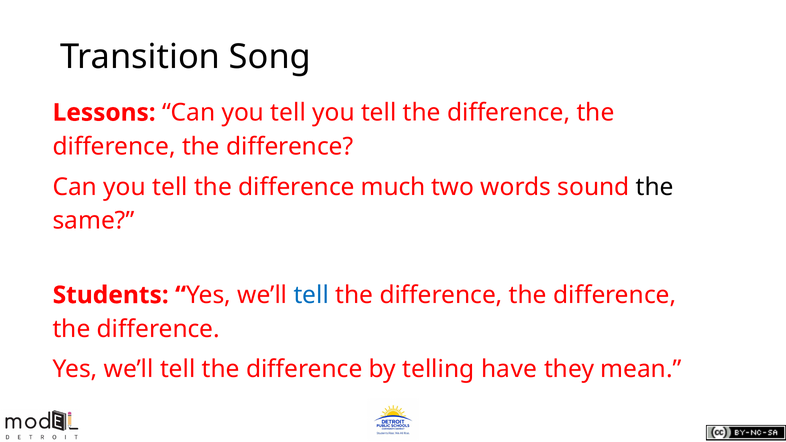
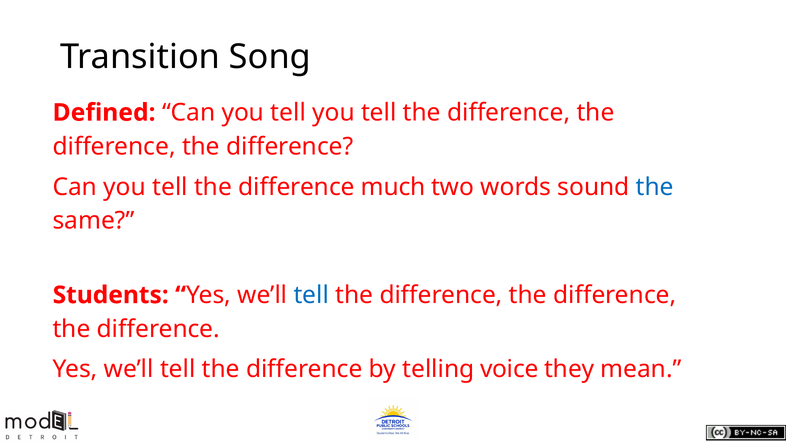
Lessons: Lessons -> Defined (104, 113)
the colour: black -> blue (655, 187)
have: have -> voice (509, 369)
